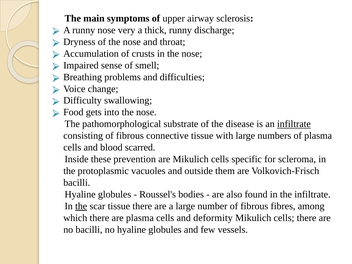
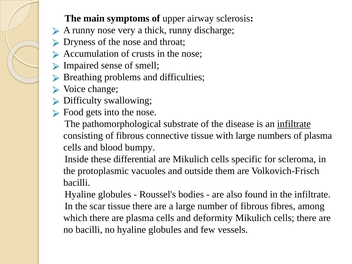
scarred: scarred -> bumpy (140, 147)
prevention: prevention -> differential (135, 159)
the underline: present -> none (81, 206)
